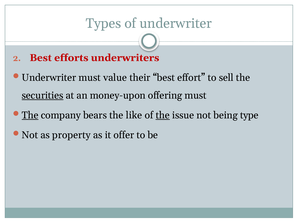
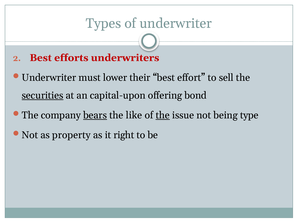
value: value -> lower (115, 78)
money-upon: money-upon -> capital-upon (118, 96)
offering must: must -> bond (196, 96)
The underline: present -> none (30, 115)
bears underline: none -> present (95, 115)
offer: offer -> right (124, 135)
